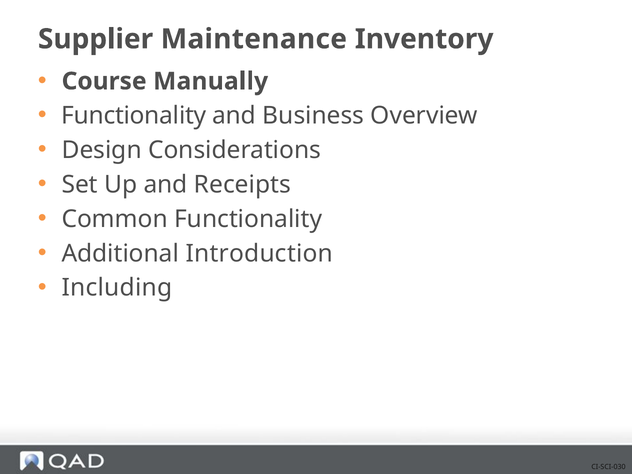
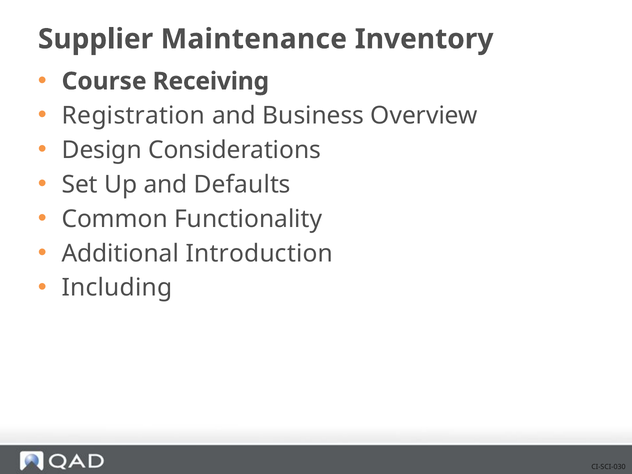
Manually: Manually -> Receiving (211, 81)
Functionality: Functionality -> Registration (134, 116)
Receipts: Receipts -> Defaults (242, 185)
